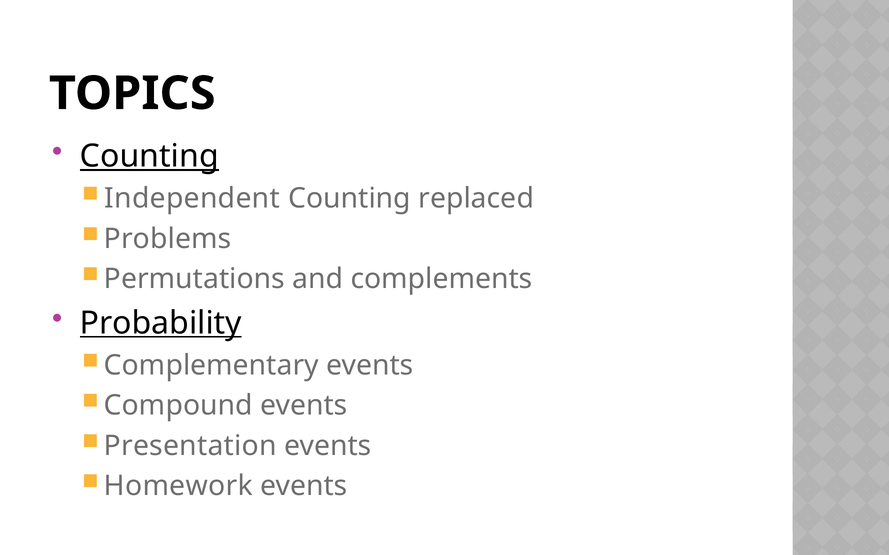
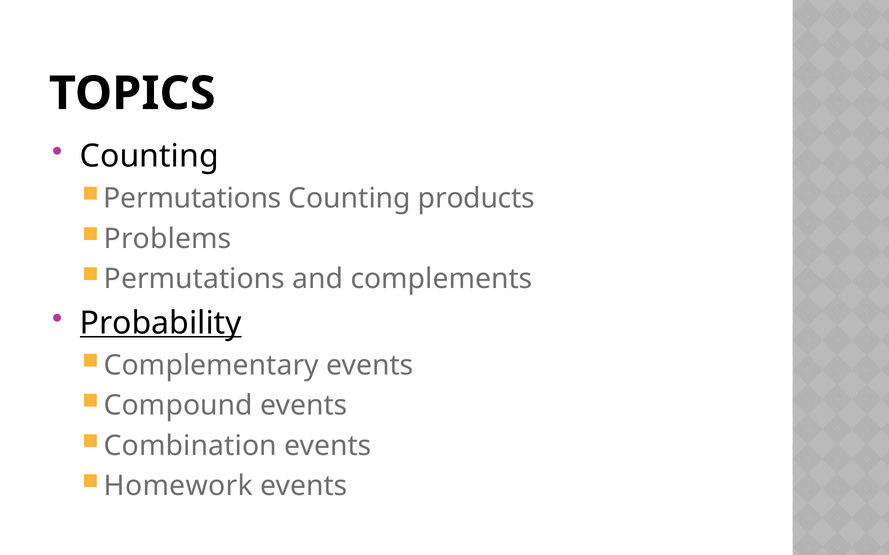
Counting underline: present -> none (149, 156)
Independent: Independent -> Permutations (192, 199)
replaced: replaced -> products (476, 199)
Presentation: Presentation -> Combination (190, 446)
